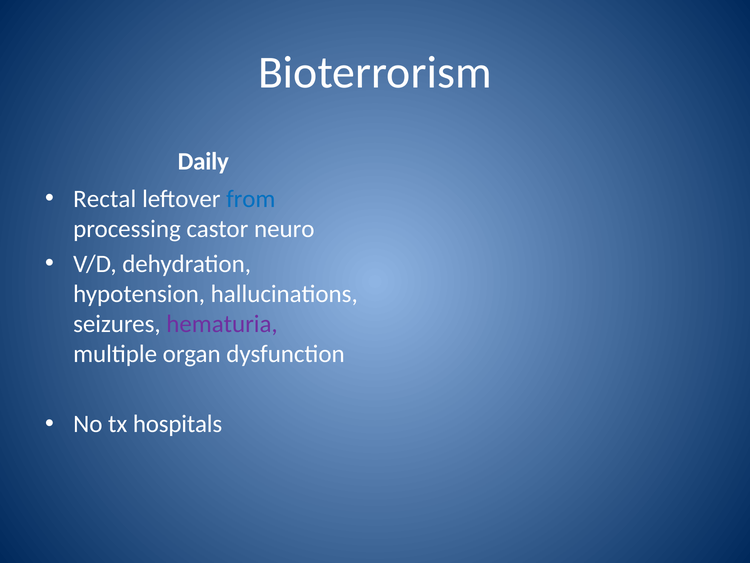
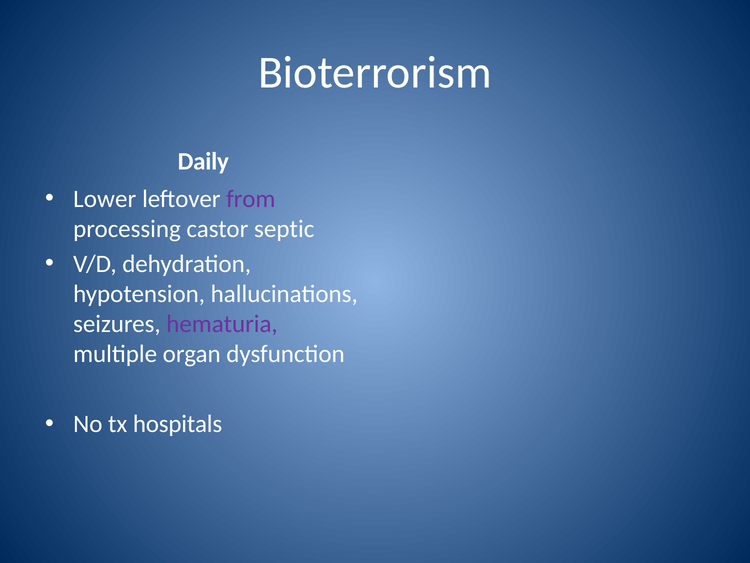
Rectal: Rectal -> Lower (105, 199)
from colour: blue -> purple (251, 199)
neuro: neuro -> septic (284, 229)
